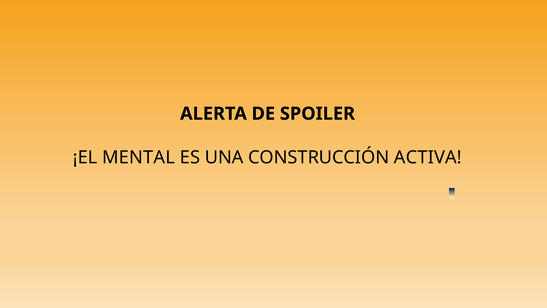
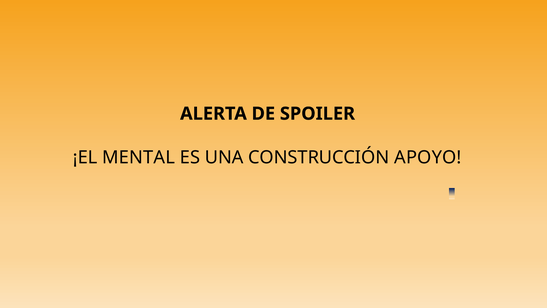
ACTIVA: ACTIVA -> APOYO (428, 157)
